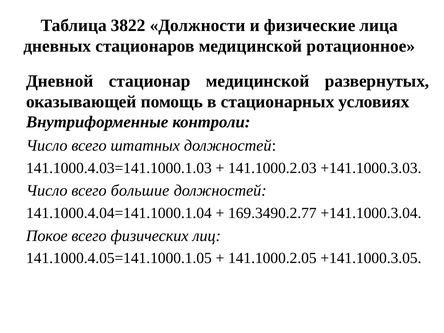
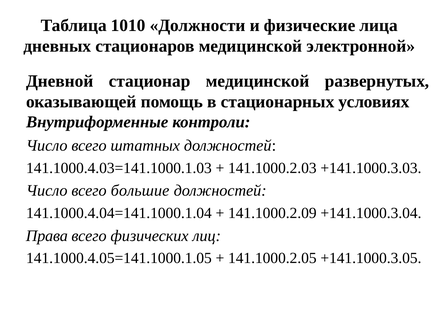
3822: 3822 -> 1010 (128, 26)
ротационное: ротационное -> электронной (361, 46)
169.3490.2.77: 169.3490.2.77 -> 141.1000.2.09 (272, 213)
Покое: Покое -> Права (47, 236)
